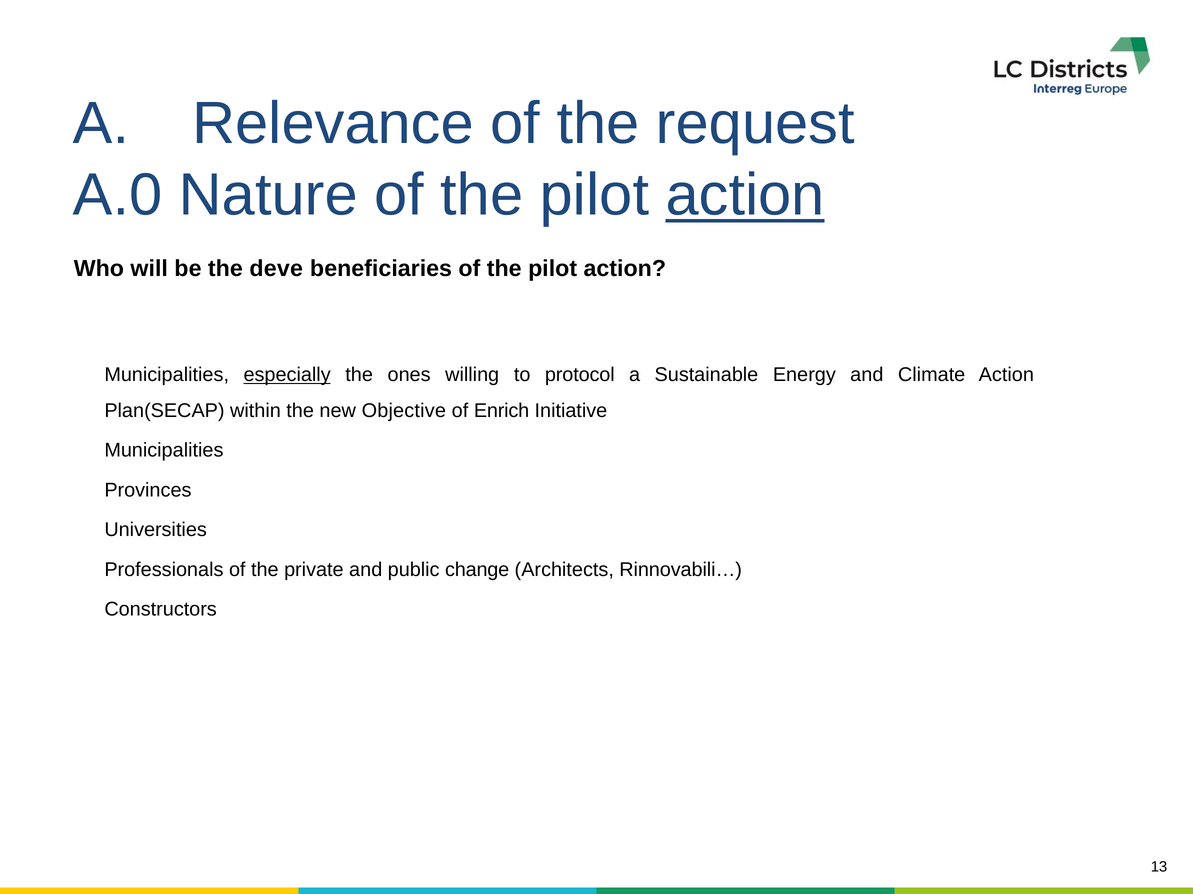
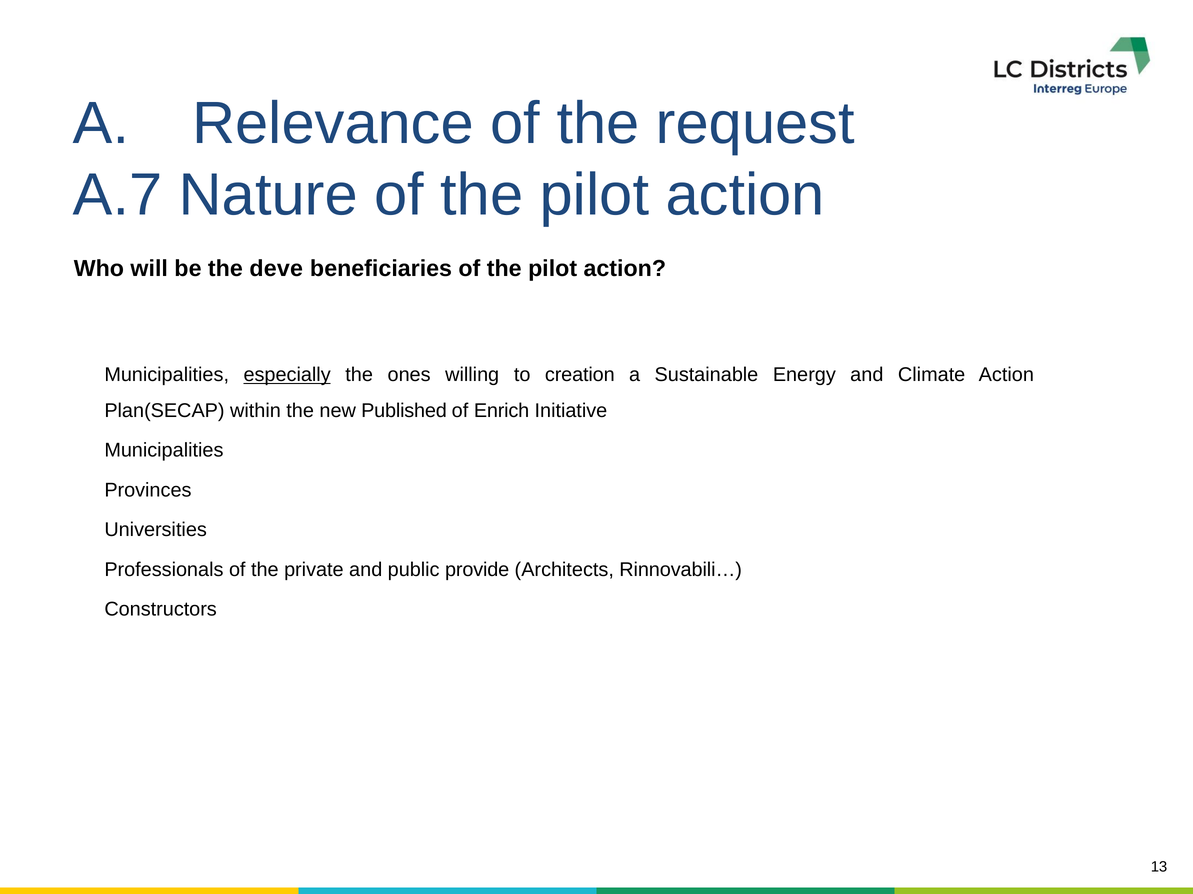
A.0: A.0 -> A.7 (118, 195)
action underline: present -> none (745, 195)
protocol: protocol -> creation (580, 375)
Objective: Objective -> Published (404, 411)
change: change -> provide (477, 570)
